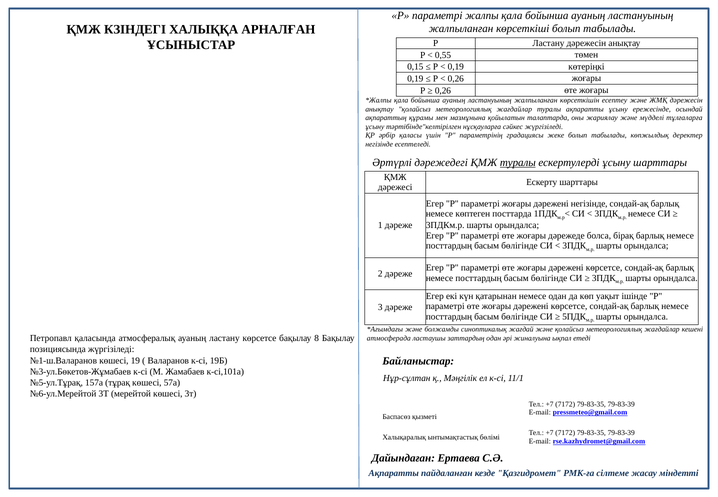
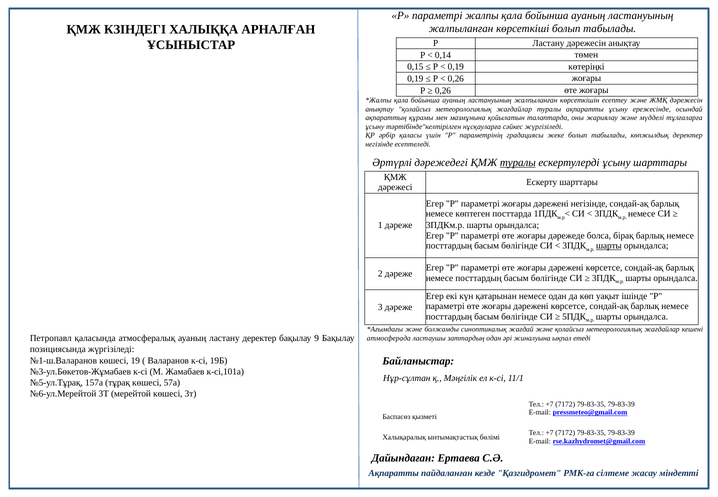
0,55: 0,55 -> 0,14 (443, 55)
шарты underline: none -> present (609, 246)
ластану көрсетсе: көрсетсе -> деректер (259, 338)
8: 8 -> 9 (317, 338)
